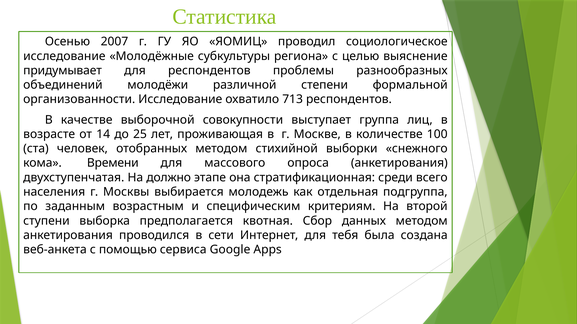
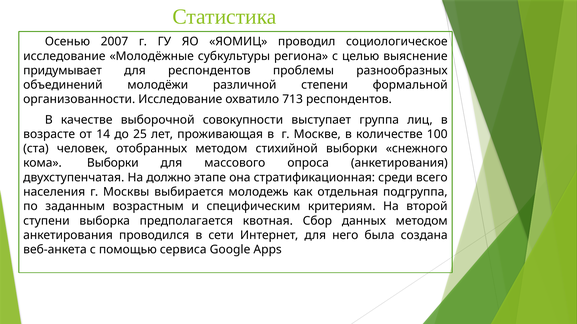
кома Времени: Времени -> Выборки (113, 163)
тебя: тебя -> него (345, 236)
